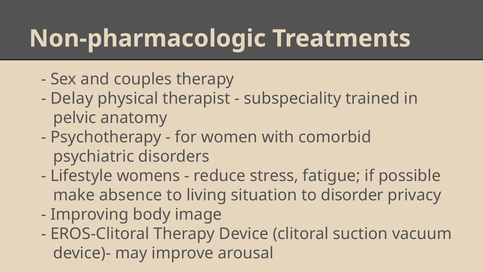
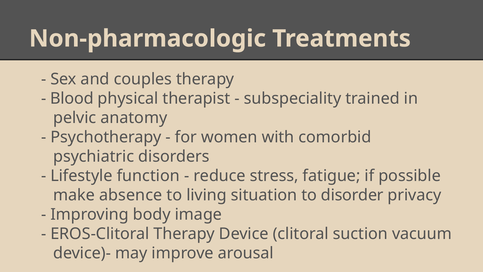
Delay: Delay -> Blood (72, 98)
womens: womens -> function (148, 176)
